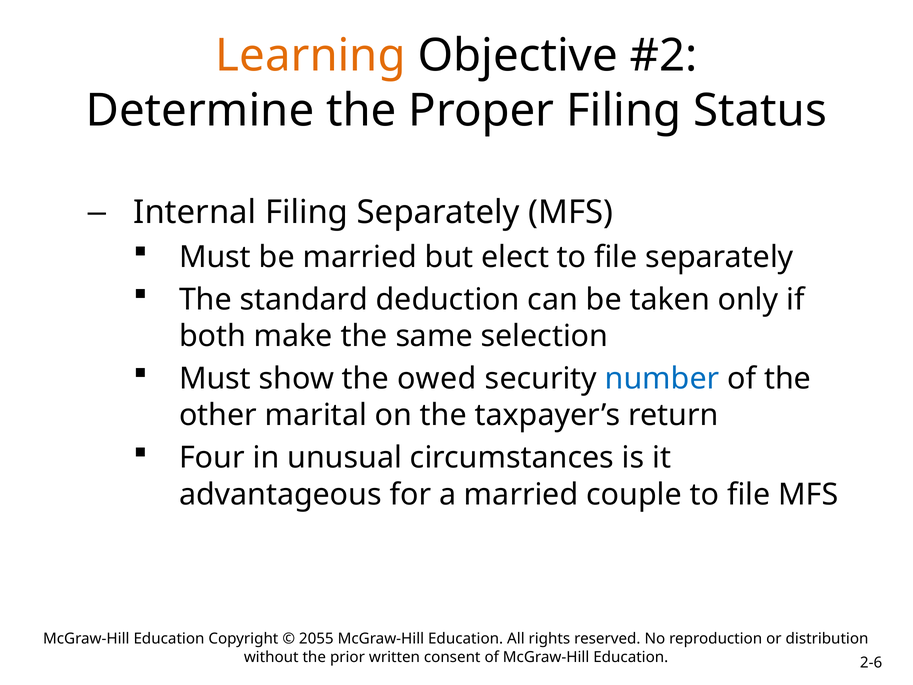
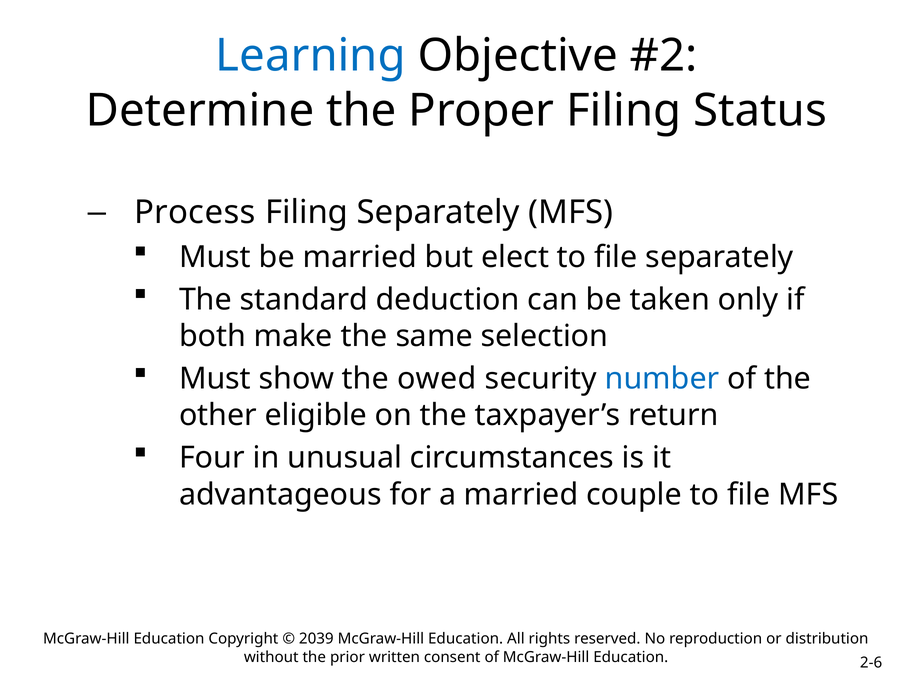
Learning colour: orange -> blue (311, 56)
Internal: Internal -> Process (195, 212)
marital: marital -> eligible (316, 415)
2055: 2055 -> 2039 (316, 639)
